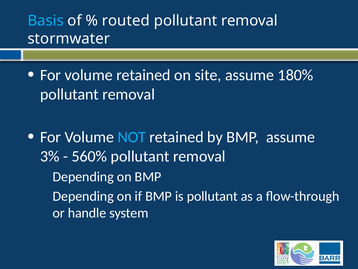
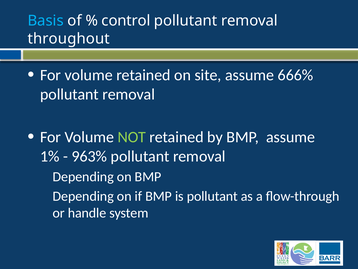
routed: routed -> control (126, 21)
stormwater: stormwater -> throughout (69, 39)
180%: 180% -> 666% (295, 75)
NOT colour: light blue -> light green (132, 137)
3%: 3% -> 1% (50, 156)
560%: 560% -> 963% (89, 156)
